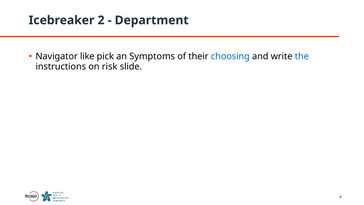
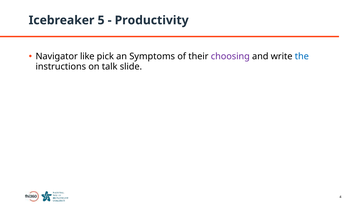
2: 2 -> 5 (101, 20)
Department: Department -> Productivity (152, 20)
choosing colour: blue -> purple (230, 56)
risk: risk -> talk (110, 67)
